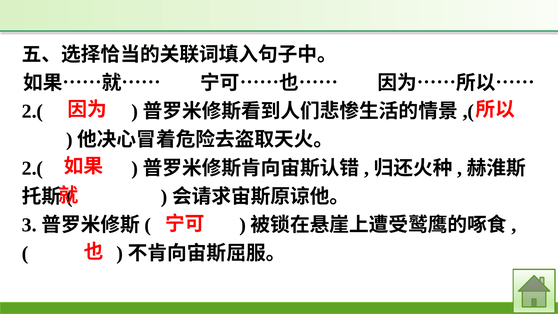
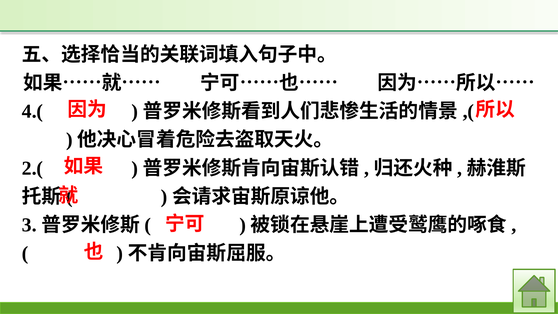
2.(: 2.( -> 4.( (33, 111)
